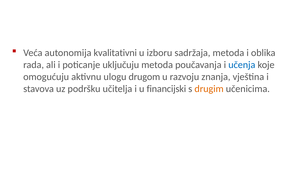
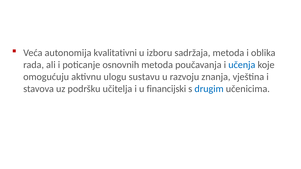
uključuju: uključuju -> osnovnih (121, 65)
drugom: drugom -> sustavu (144, 77)
drugim colour: orange -> blue (209, 89)
